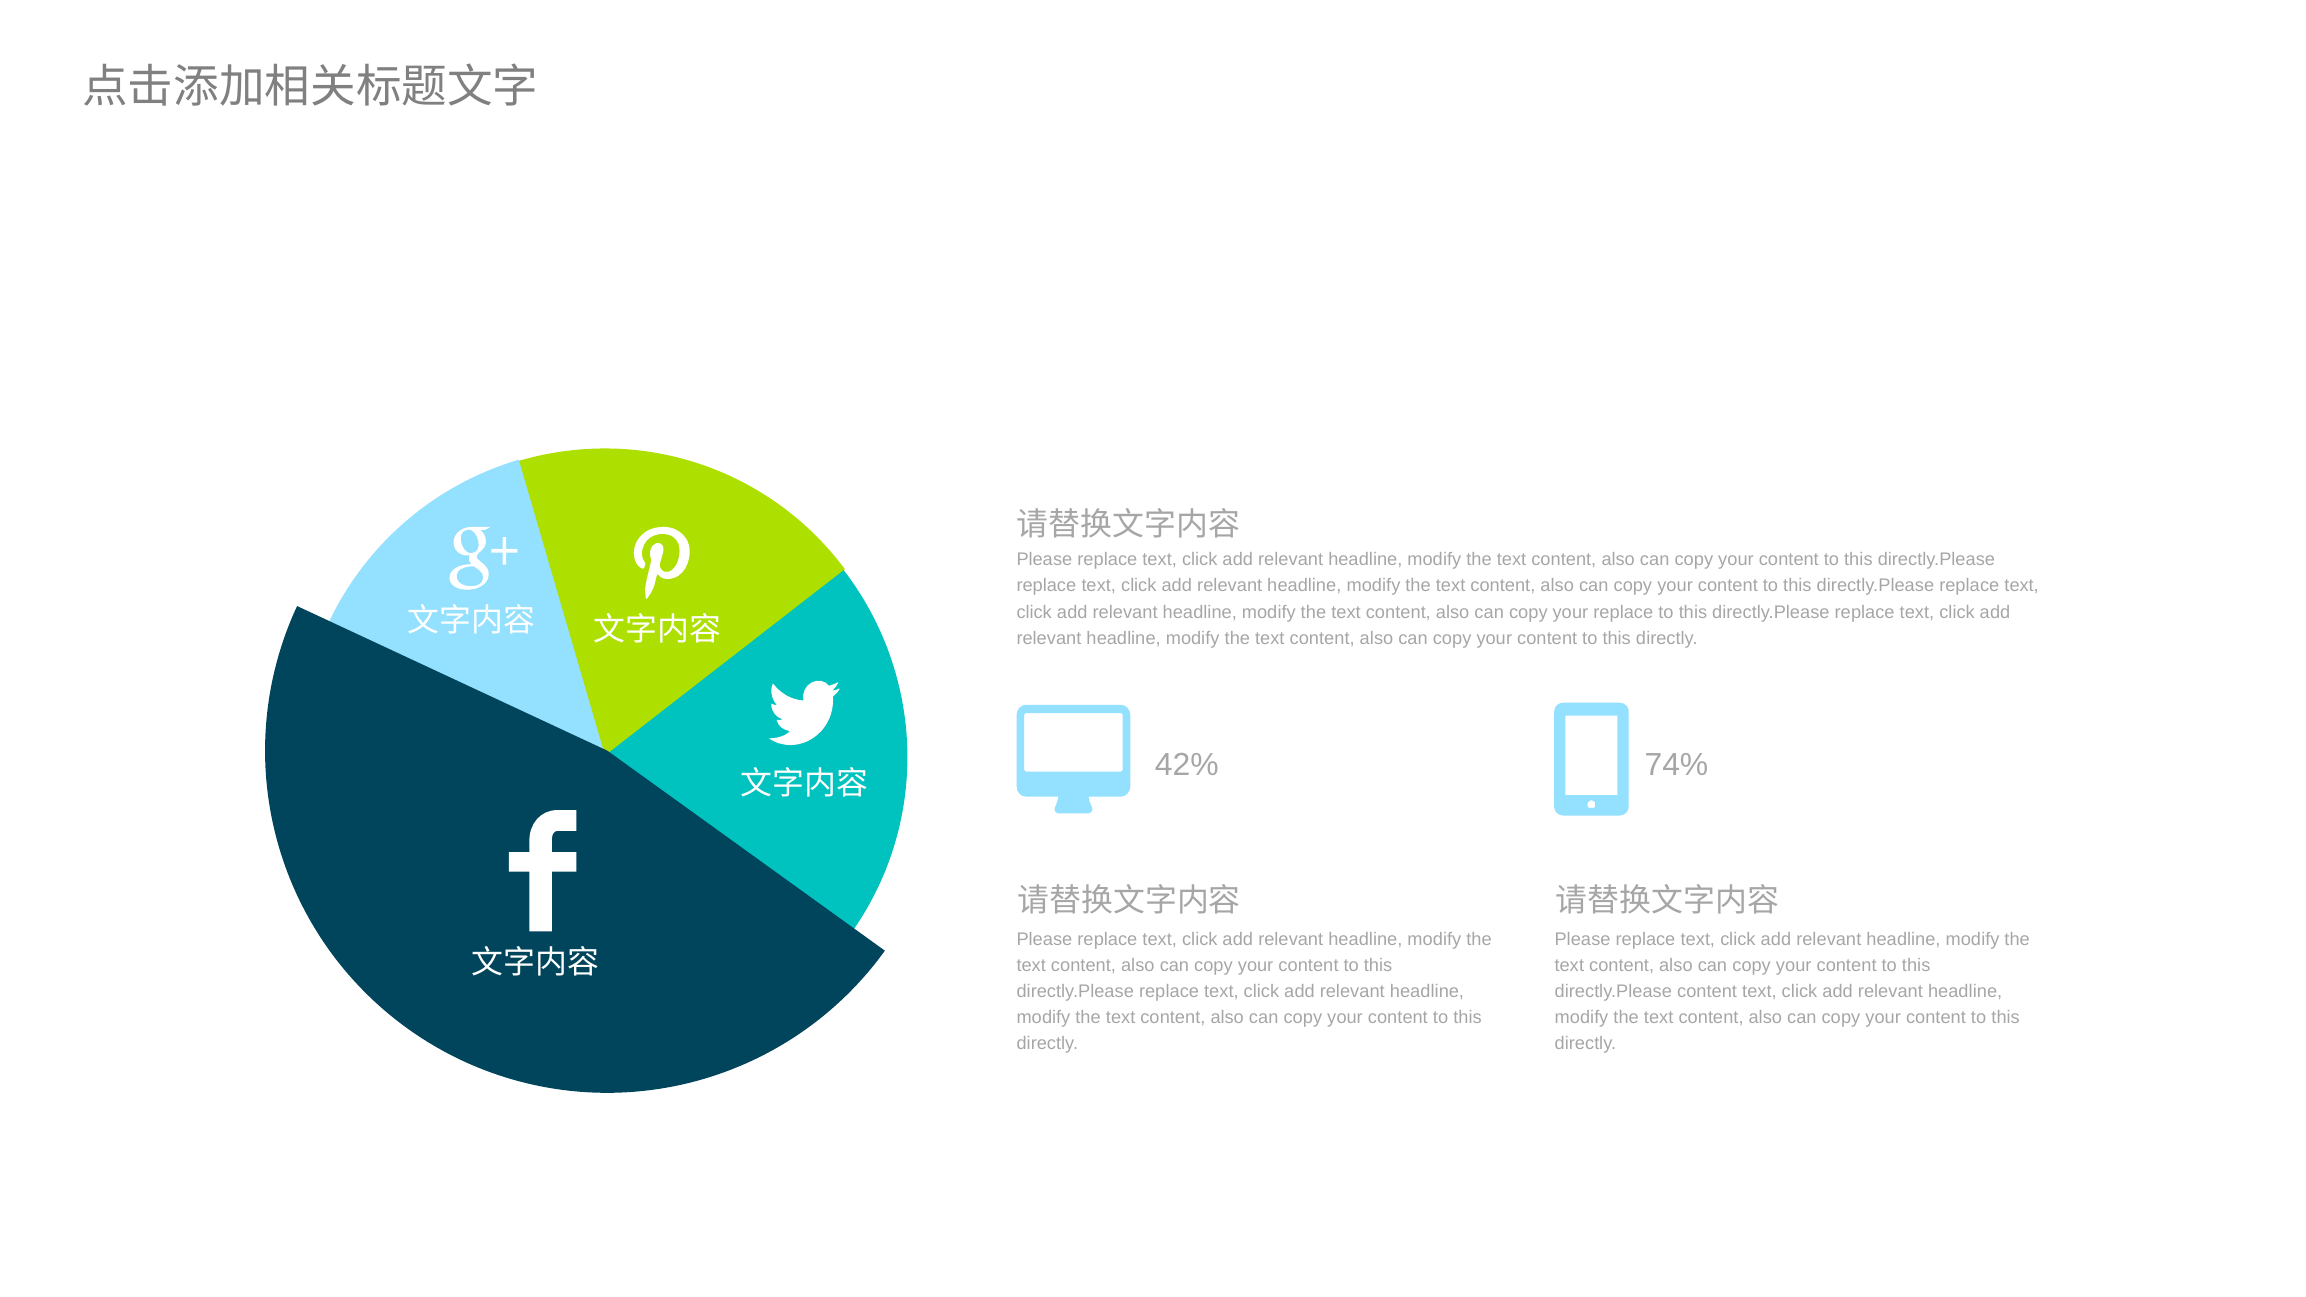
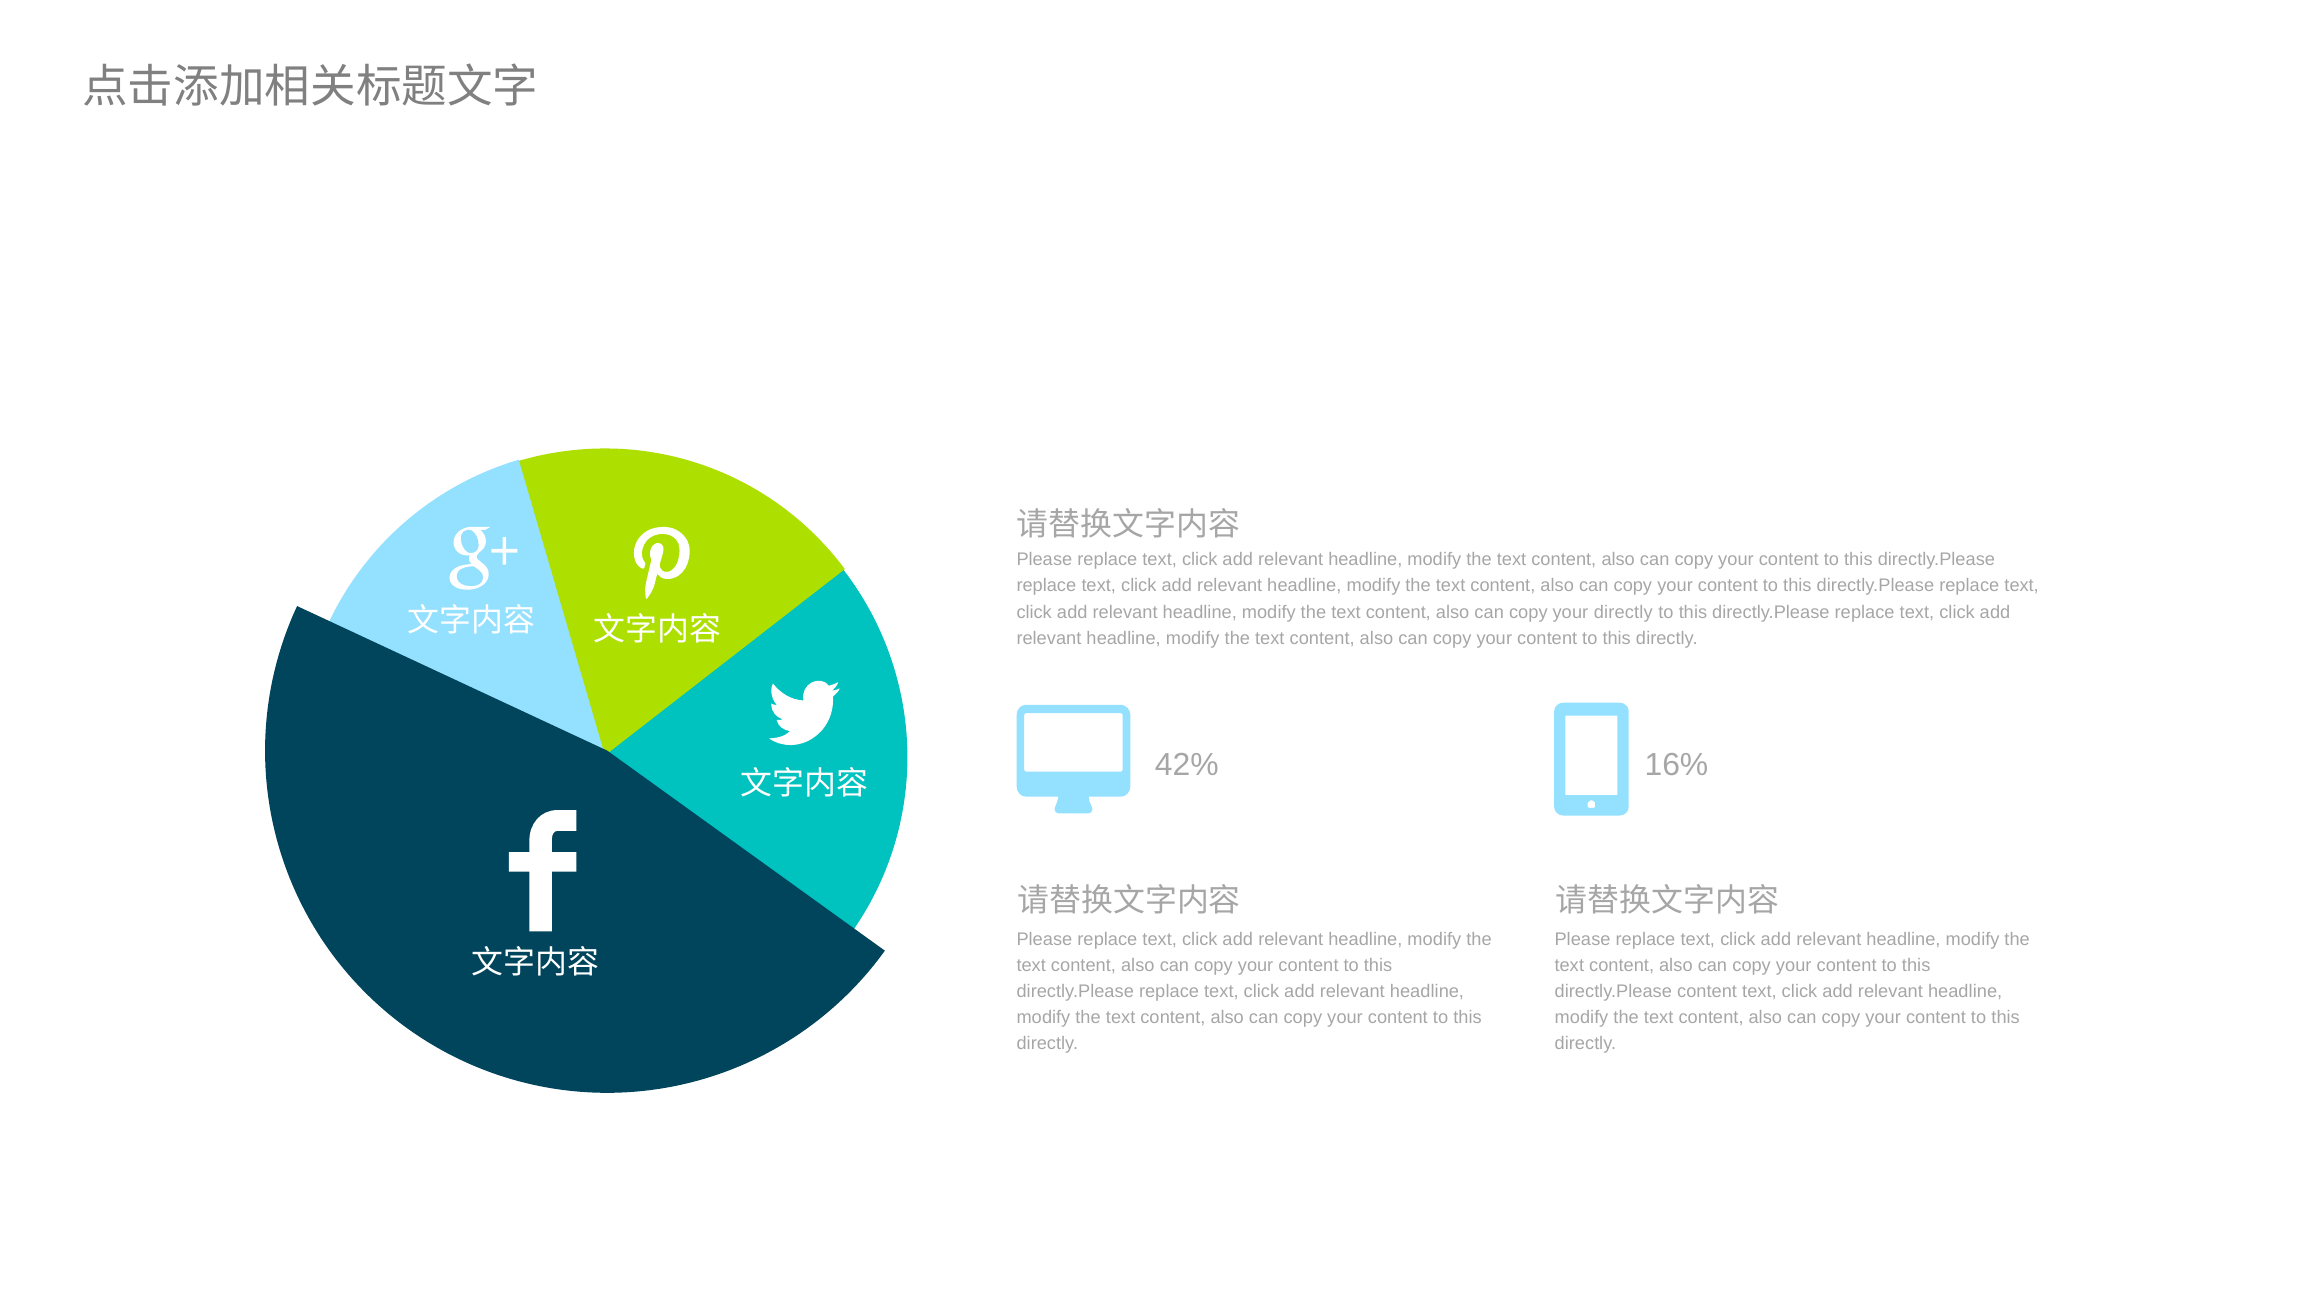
your replace: replace -> directly (1623, 612)
74%: 74% -> 16% (1676, 765)
